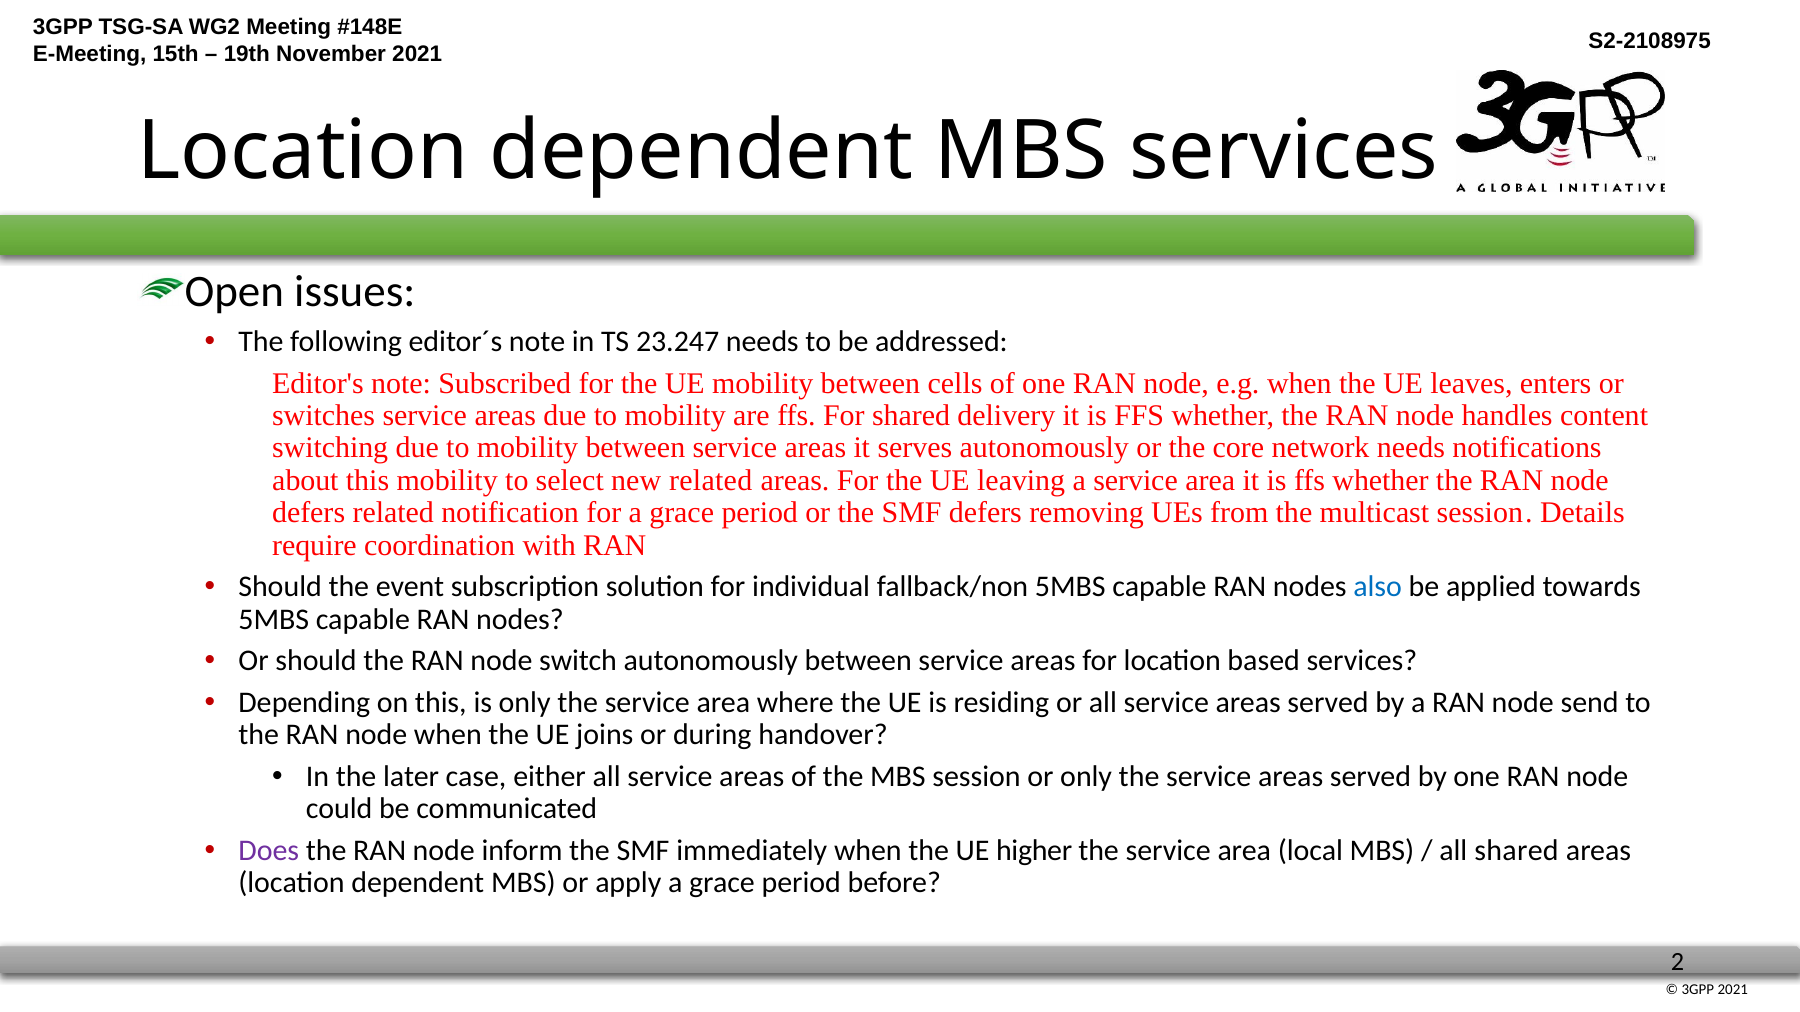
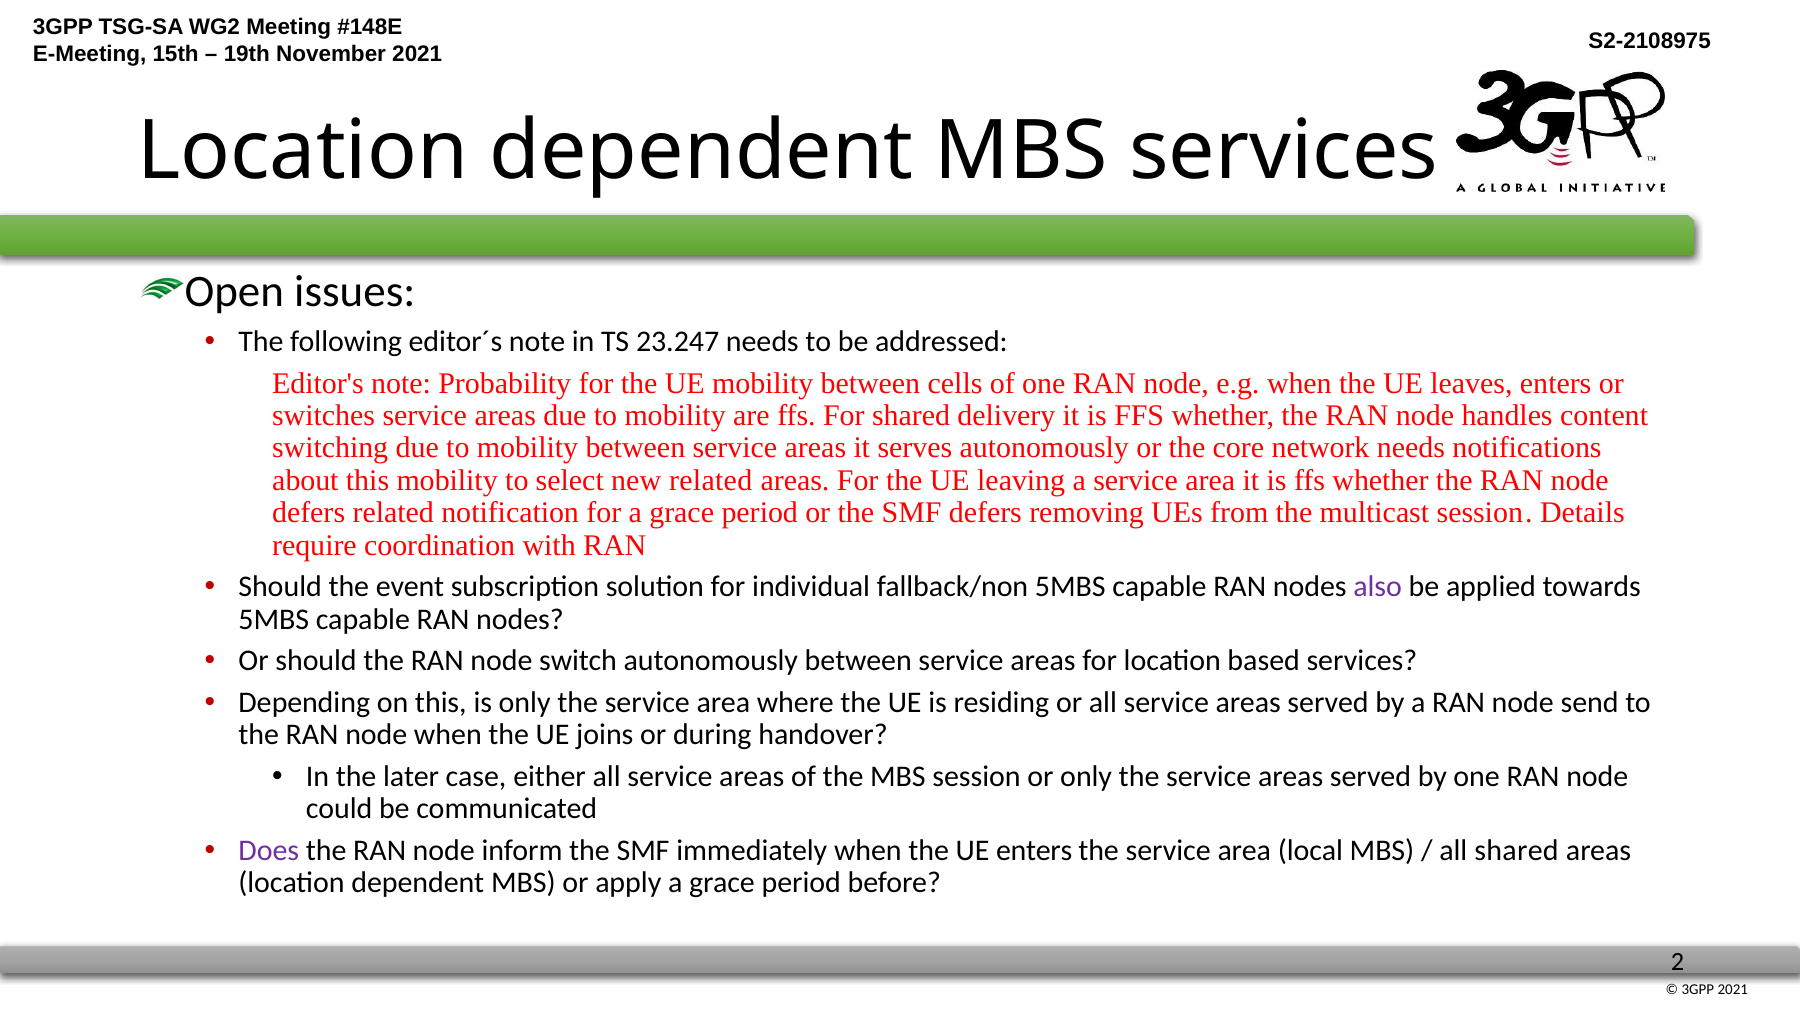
Subscribed: Subscribed -> Probability (505, 384)
also colour: blue -> purple (1378, 587)
UE higher: higher -> enters (1034, 851)
